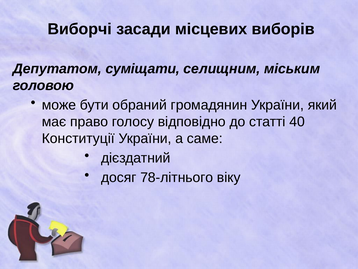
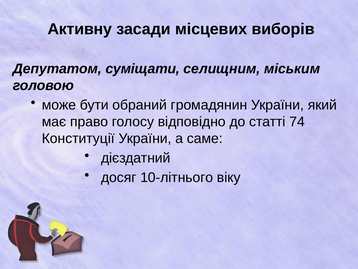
Виборчі: Виборчі -> Активну (80, 29)
40: 40 -> 74 (297, 122)
78-літнього: 78-літнього -> 10-літнього (177, 177)
